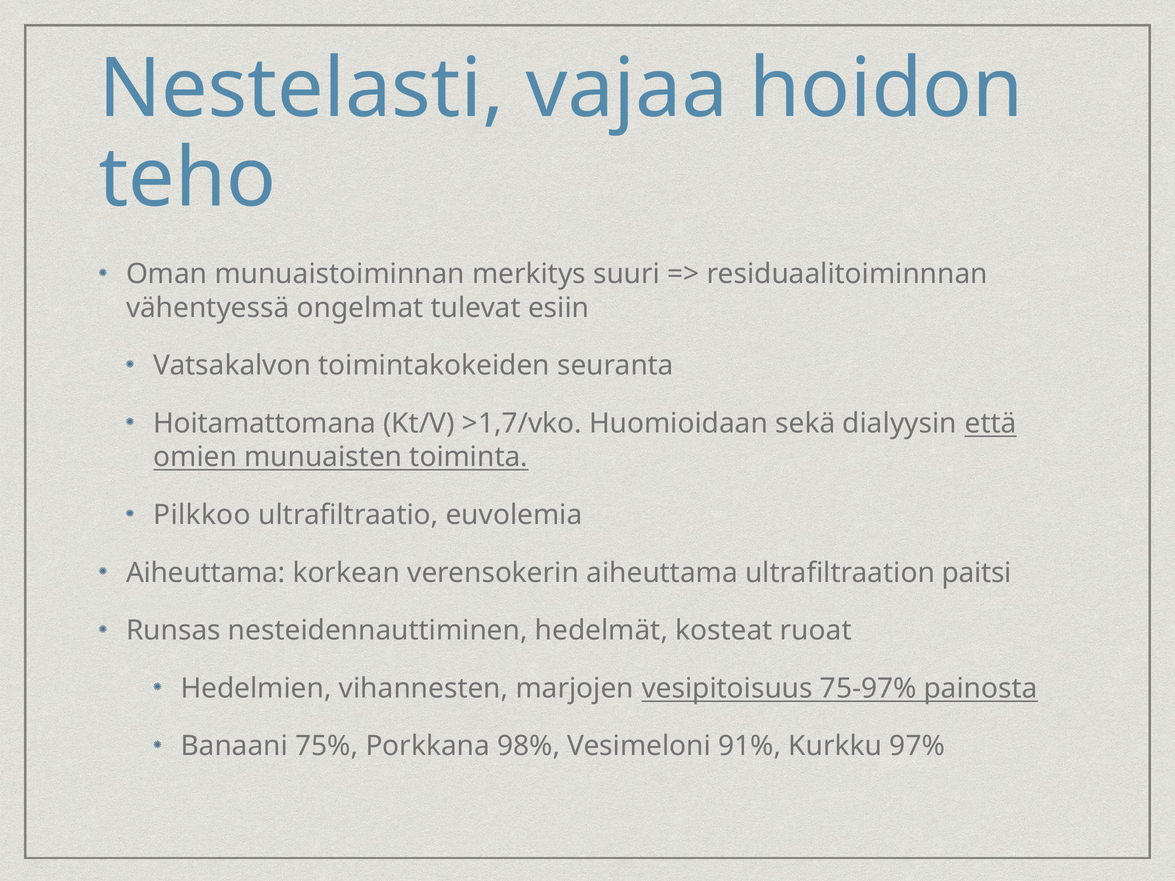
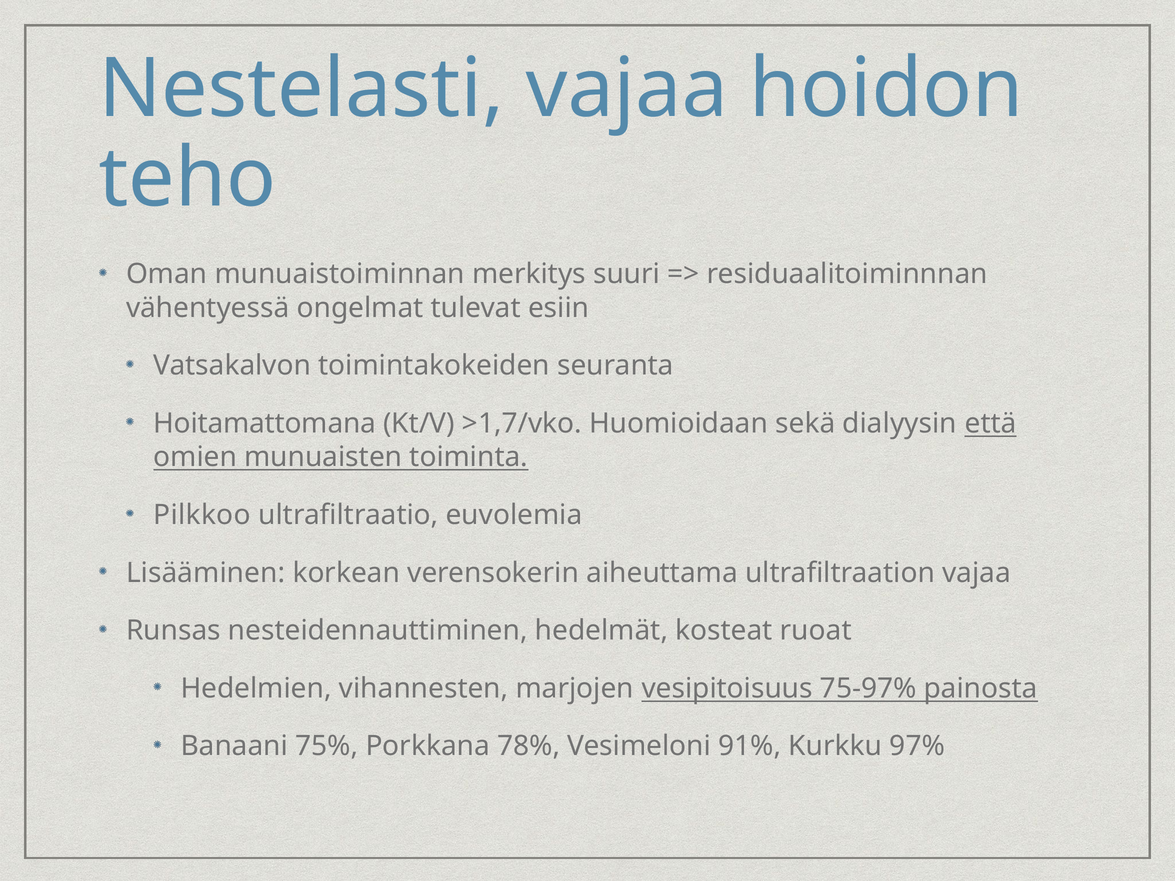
Aiheuttama: Aiheuttama -> Lisääminen (206, 573)
ultrafiltraation paitsi: paitsi -> vajaa (977, 573)
98%: 98% -> 78% (529, 746)
